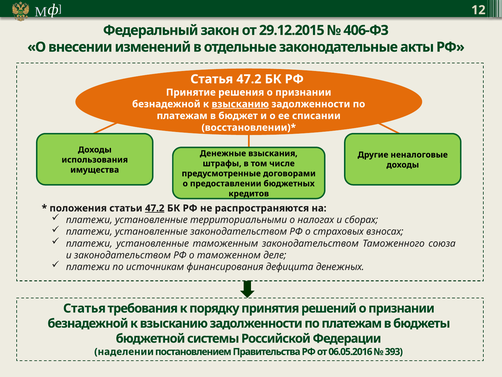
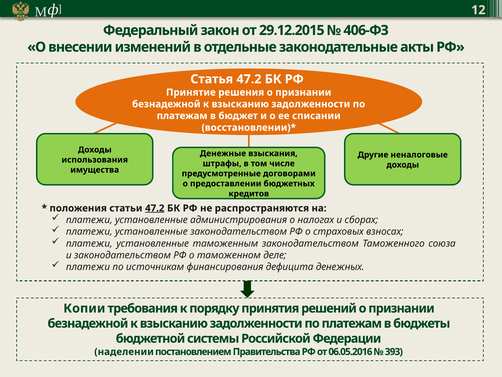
взысканию underline: present -> none (240, 104)
территориальными: территориальными -> администрирования (239, 220)
Статья: Статья -> Копии (84, 308)
